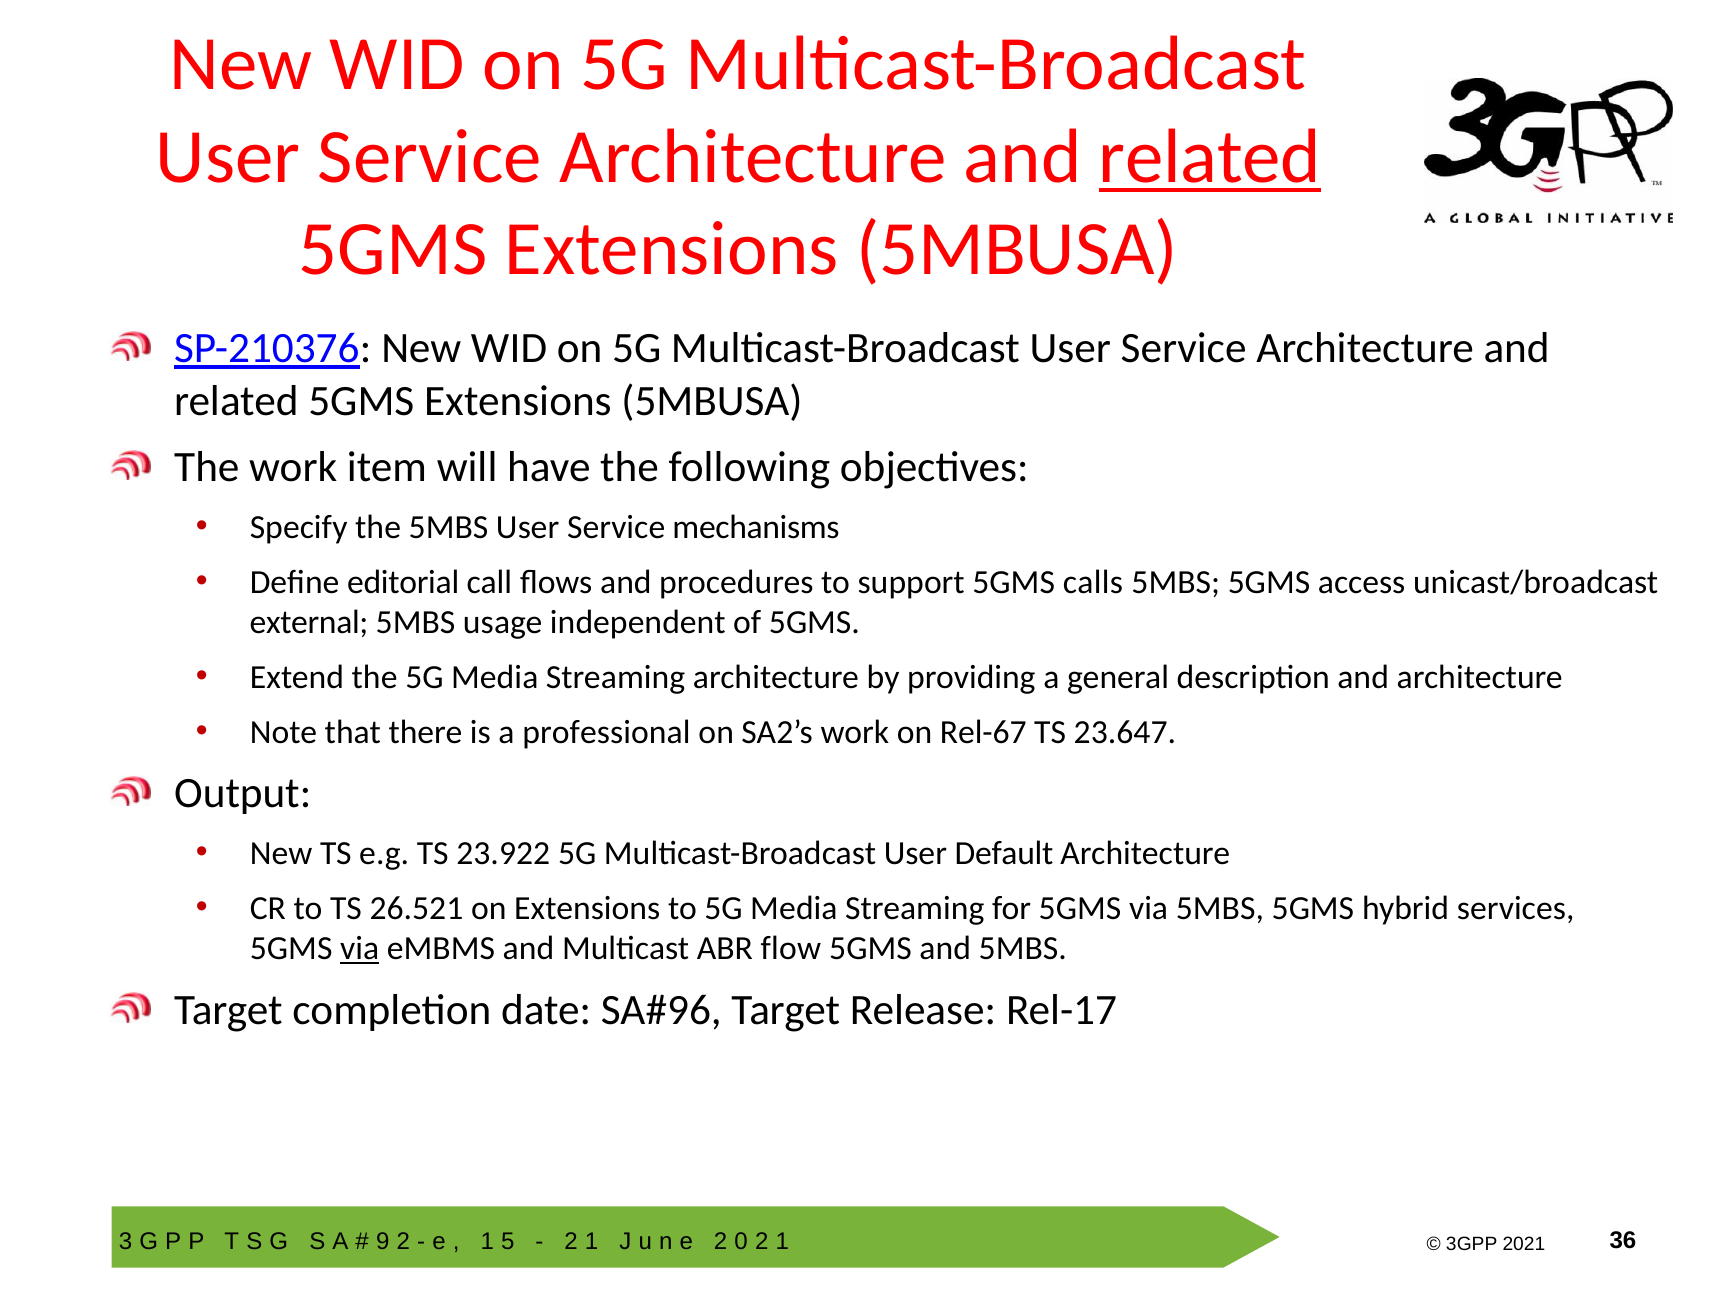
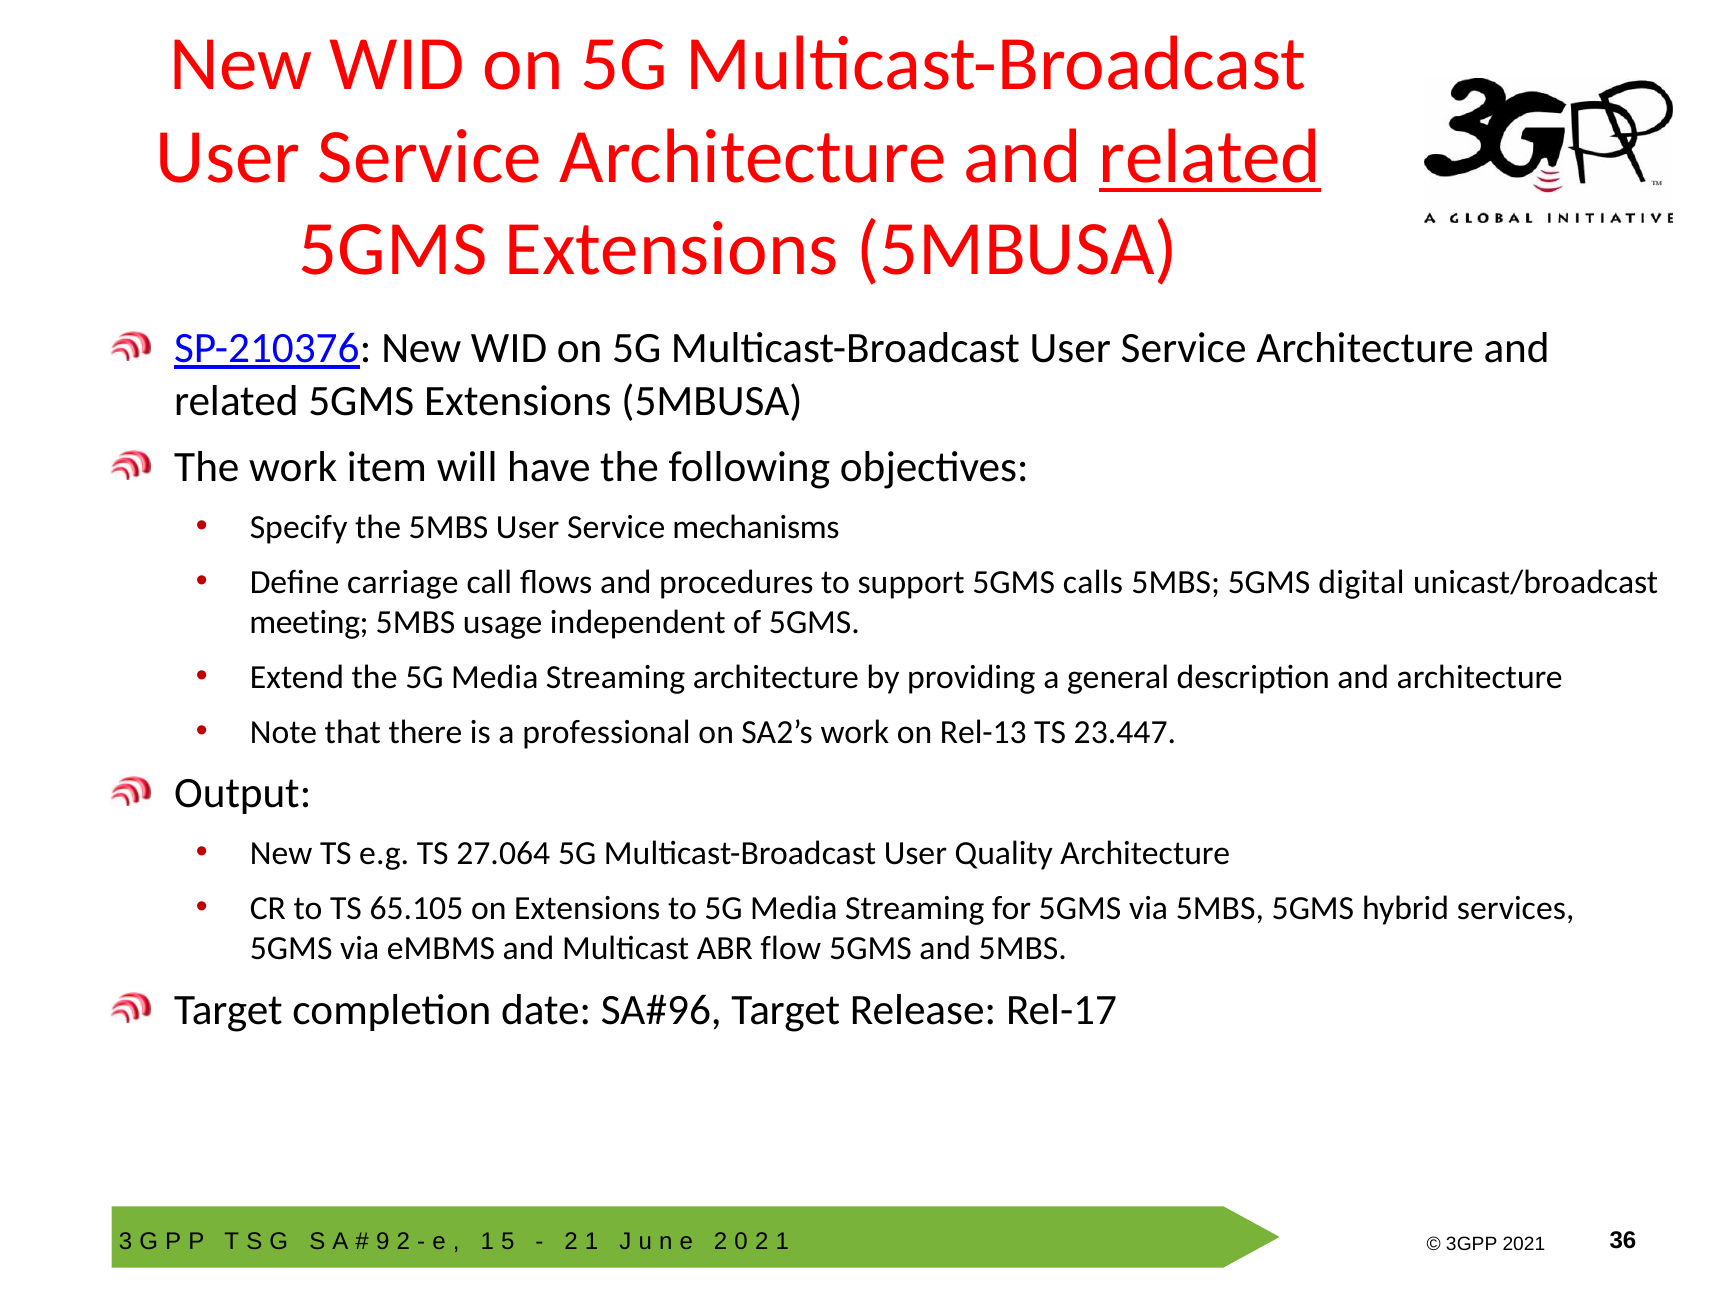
editorial: editorial -> carriage (403, 582)
access: access -> digital (1361, 582)
external: external -> meeting (309, 623)
Rel-67: Rel-67 -> Rel-13 (983, 732)
23.647: 23.647 -> 23.447 (1125, 732)
23.922: 23.922 -> 27.064 (503, 854)
Default: Default -> Quality (1004, 854)
26.521: 26.521 -> 65.105 (416, 909)
via underline: present -> none (360, 949)
